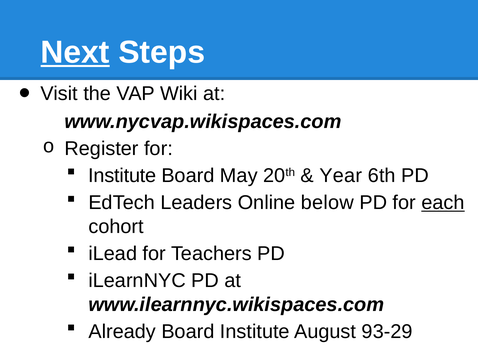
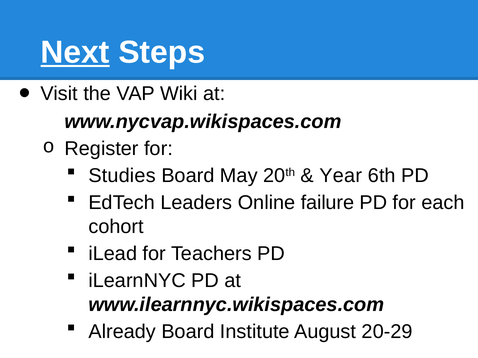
Institute: Institute -> Studies (122, 176)
below: below -> failure (328, 203)
each underline: present -> none (443, 203)
93-29: 93-29 -> 20-29 (387, 332)
